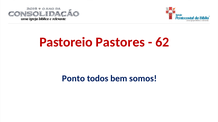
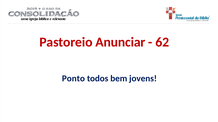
Pastores: Pastores -> Anunciar (120, 42)
somos: somos -> jovens (143, 79)
